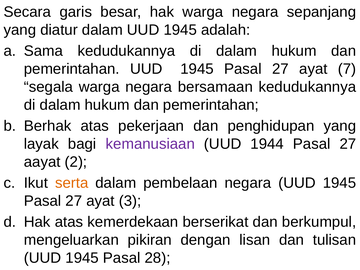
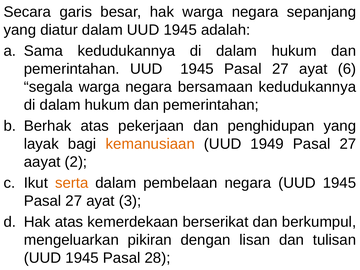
7: 7 -> 6 (347, 69)
kemanusiaan colour: purple -> orange (150, 144)
1944: 1944 -> 1949 (267, 144)
